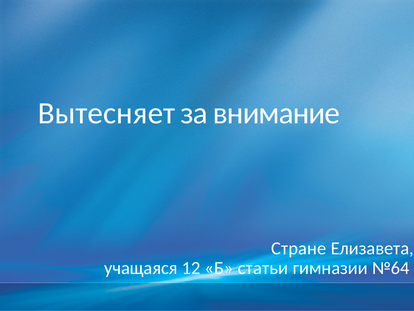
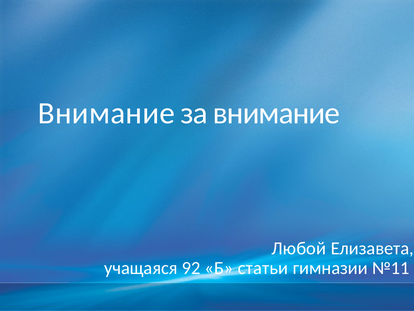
Вытесняет: Вытесняет -> Внимание (106, 113)
Стране: Стране -> Любой (299, 248)
12: 12 -> 92 (191, 268)
№64: №64 -> №11 (391, 268)
